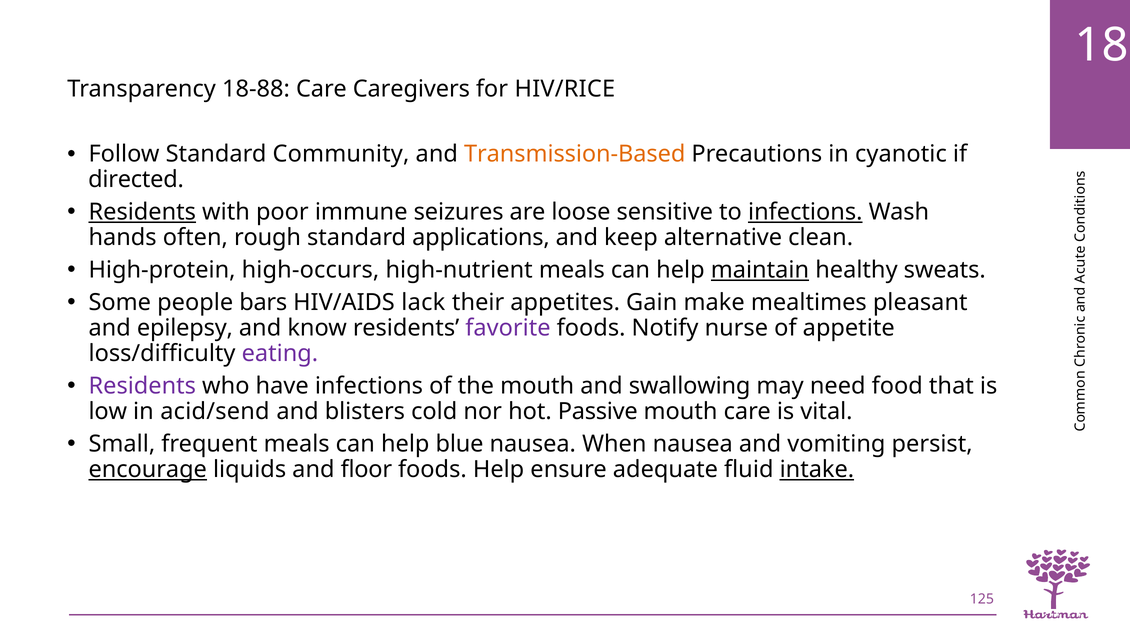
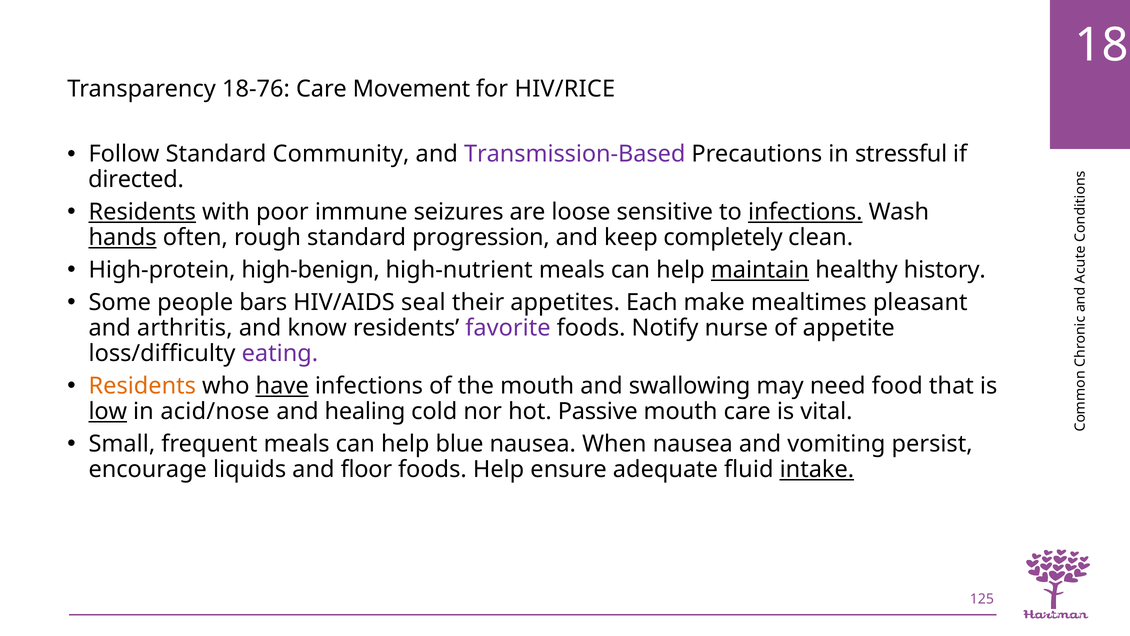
18-88: 18-88 -> 18-76 (256, 89)
Caregivers: Caregivers -> Movement (411, 89)
Transmission-Based colour: orange -> purple (575, 154)
cyanotic: cyanotic -> stressful (901, 154)
hands underline: none -> present (123, 237)
applications: applications -> progression (481, 237)
alternative: alternative -> completely (723, 237)
high-occurs: high-occurs -> high-benign (311, 270)
sweats: sweats -> history (945, 270)
lack: lack -> seal (423, 302)
Gain: Gain -> Each (652, 302)
epilepsy: epilepsy -> arthritis (185, 328)
Residents colour: purple -> orange (142, 386)
have underline: none -> present (282, 386)
low underline: none -> present (108, 411)
acid/send: acid/send -> acid/nose (215, 411)
blisters: blisters -> healing (365, 411)
encourage underline: present -> none (148, 469)
